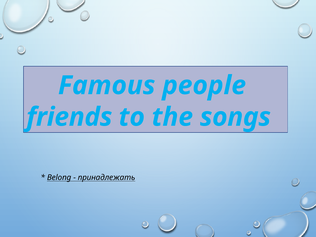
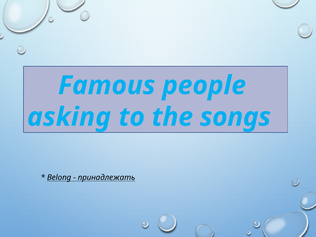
friends: friends -> asking (69, 117)
